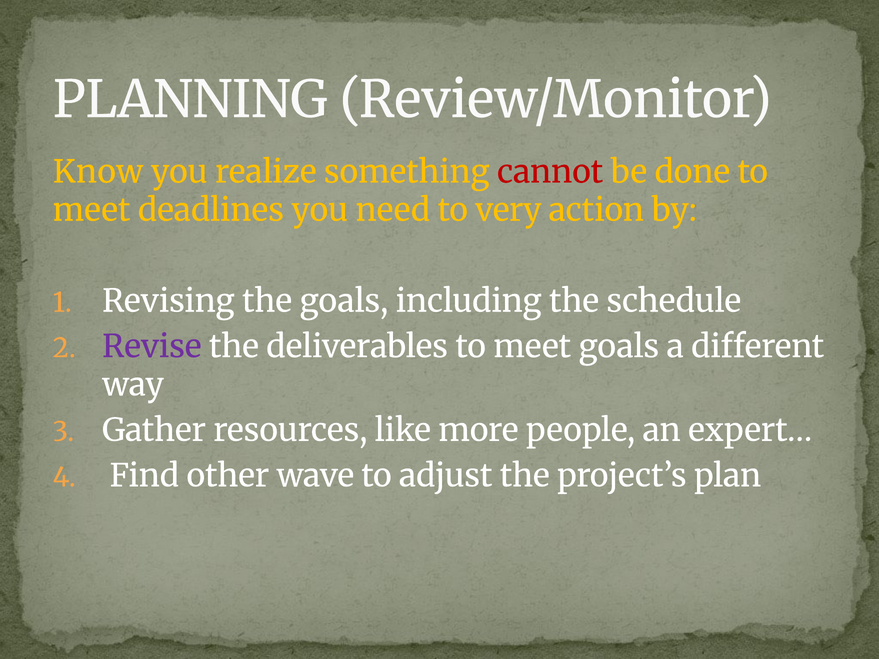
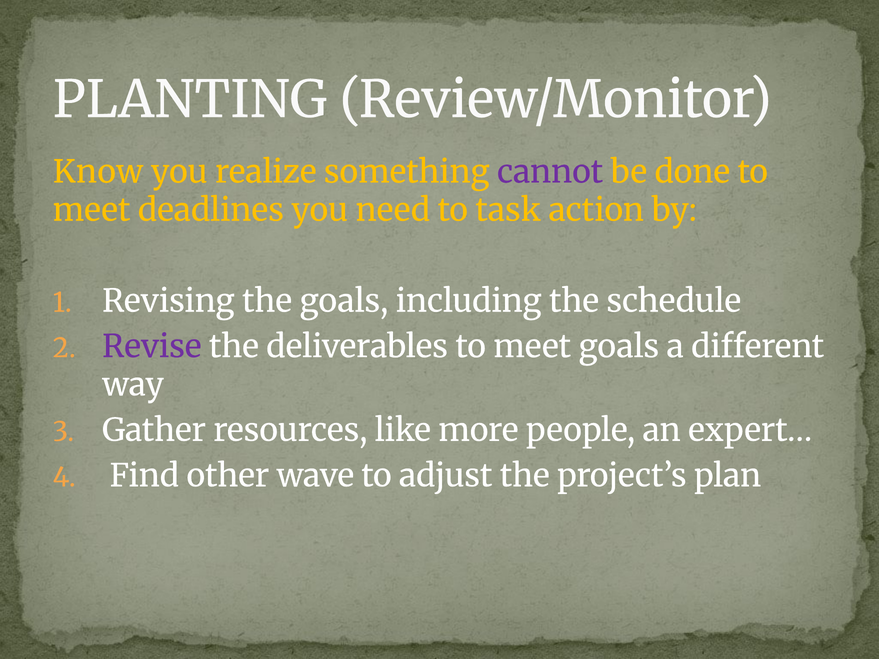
PLANNING: PLANNING -> PLANTING (190, 100)
cannot colour: red -> purple (550, 172)
very: very -> task (508, 210)
